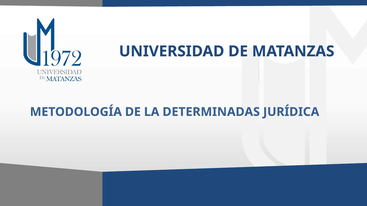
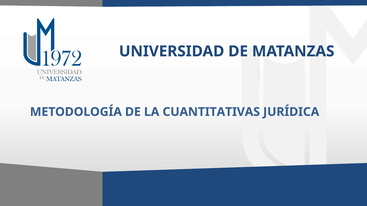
DETERMINADAS: DETERMINADAS -> CUANTITATIVAS (211, 112)
